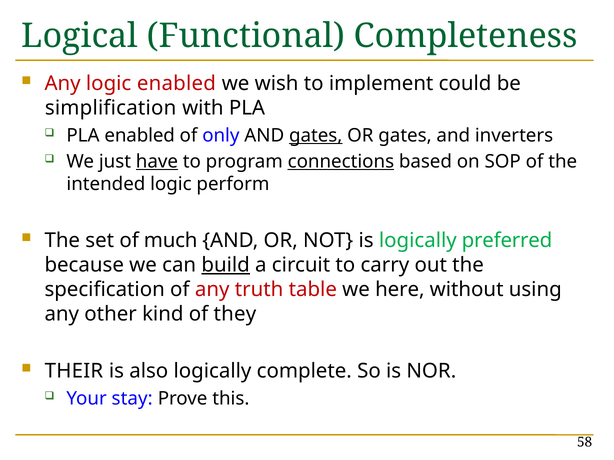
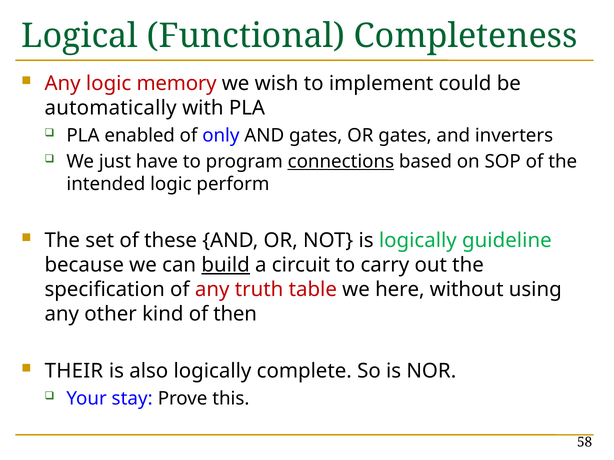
logic enabled: enabled -> memory (177, 84)
simplification: simplification -> automatically (111, 108)
gates underline: present -> none (316, 135)
have underline: present -> none (157, 162)
much: much -> these (171, 241)
preferred: preferred -> guideline (507, 241)
they: they -> then (235, 314)
